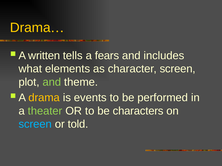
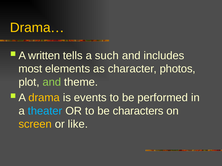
fears: fears -> such (107, 56)
what: what -> most (30, 69)
character screen: screen -> photos (178, 69)
theater colour: light green -> light blue (45, 111)
screen colour: light blue -> yellow (35, 125)
told: told -> like (78, 125)
